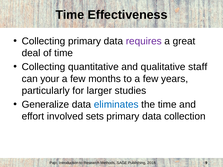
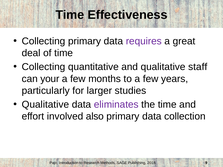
Generalize: Generalize -> Qualitative (45, 105)
eliminates colour: blue -> purple (116, 105)
sets: sets -> also (95, 117)
